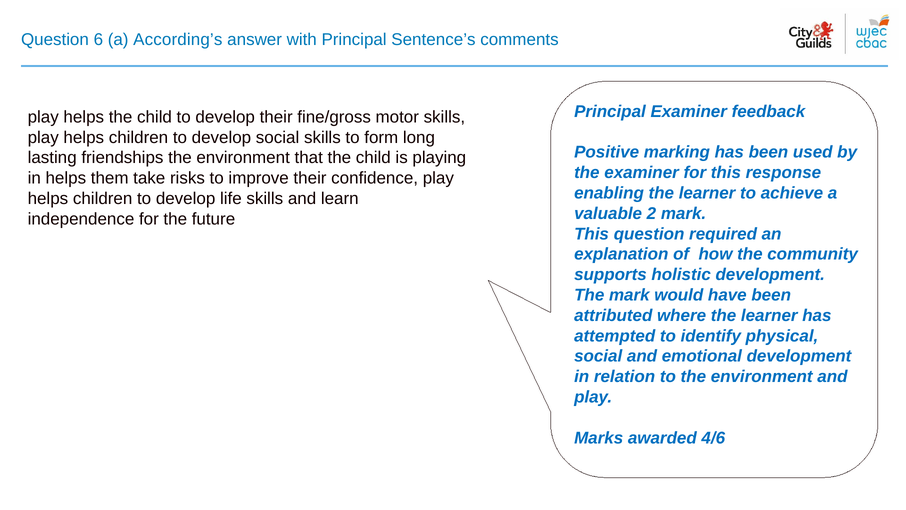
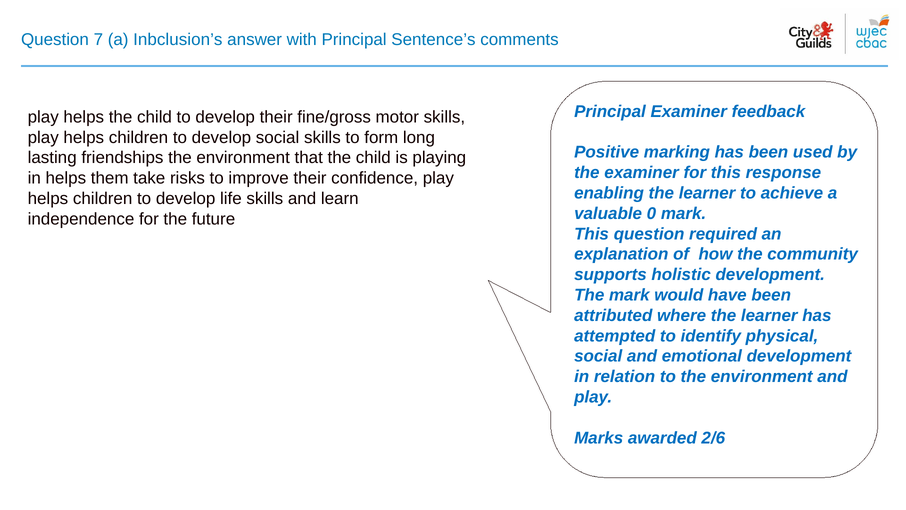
6: 6 -> 7 (98, 39)
According’s: According’s -> Inbclusion’s (178, 39)
2: 2 -> 0 (651, 213)
4/6: 4/6 -> 2/6 (713, 438)
